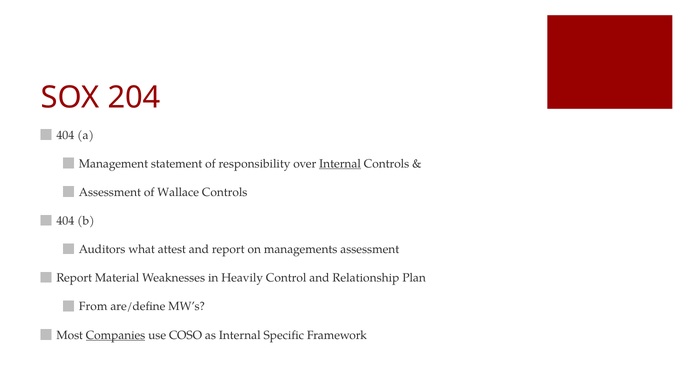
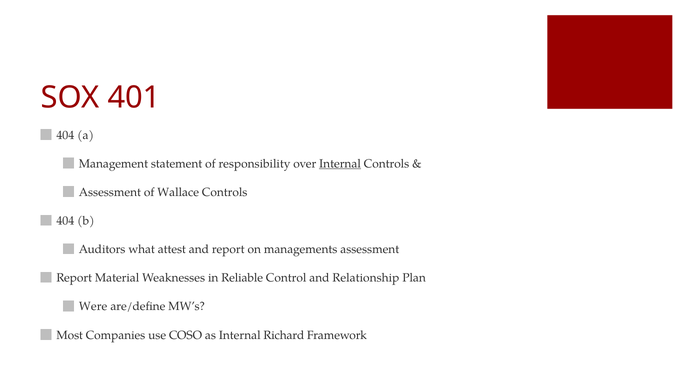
204: 204 -> 401 (134, 98)
Heavily: Heavily -> Reliable (242, 278)
From: From -> Were (93, 307)
Companies underline: present -> none (116, 335)
Specific: Specific -> Richard (284, 335)
